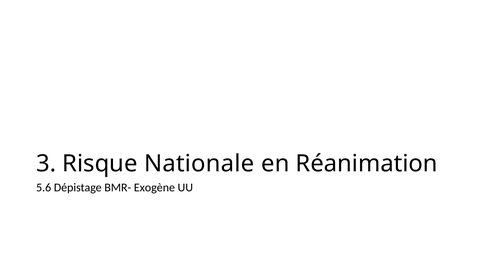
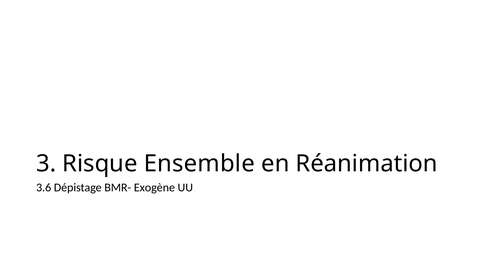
Nationale: Nationale -> Ensemble (199, 164)
5.6: 5.6 -> 3.6 (44, 188)
